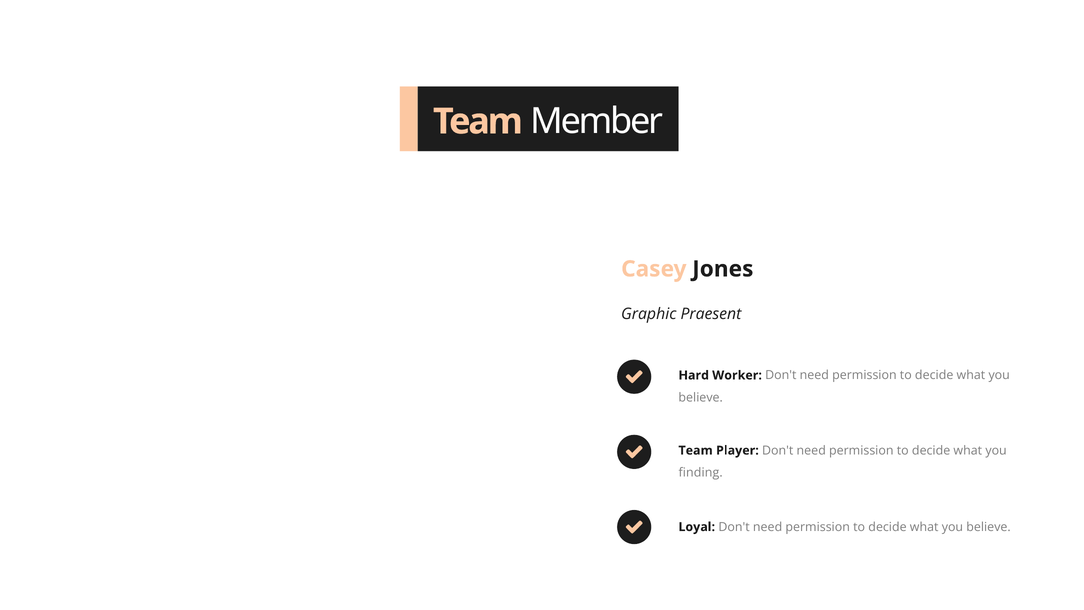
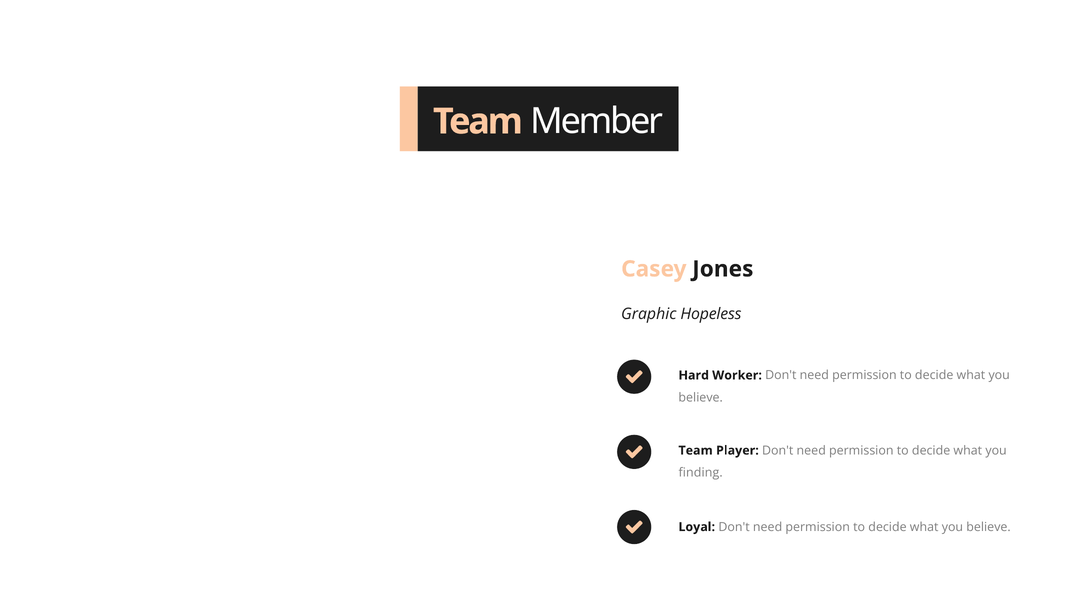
Praesent: Praesent -> Hopeless (711, 314)
